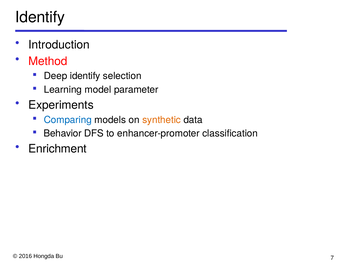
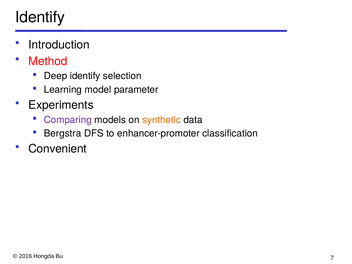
Comparing colour: blue -> purple (68, 120)
Behavior: Behavior -> Bergstra (63, 133)
Enrichment: Enrichment -> Convenient (58, 149)
